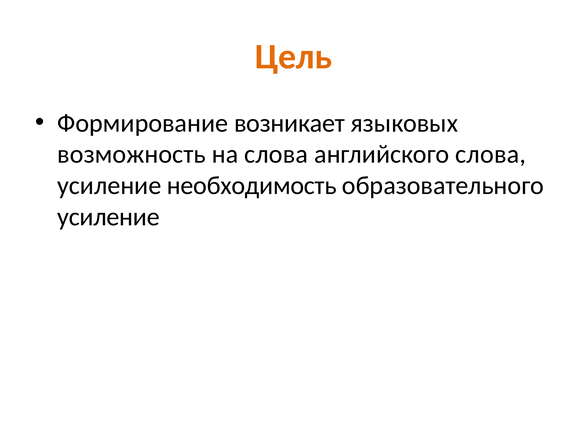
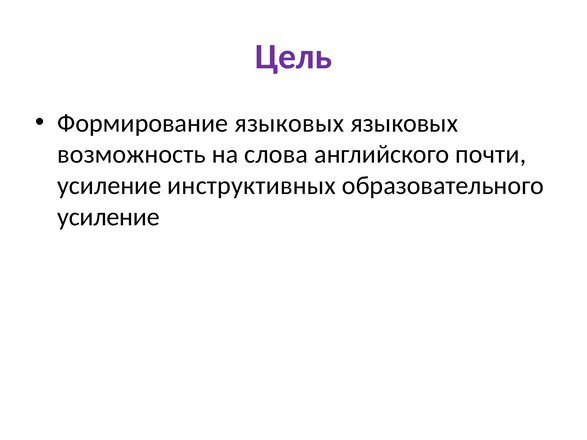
Цель colour: orange -> purple (294, 57)
Формирование возникает: возникает -> языковых (289, 123)
английского слова: слова -> почти (491, 154)
необходимость: необходимость -> инструктивных (252, 186)
